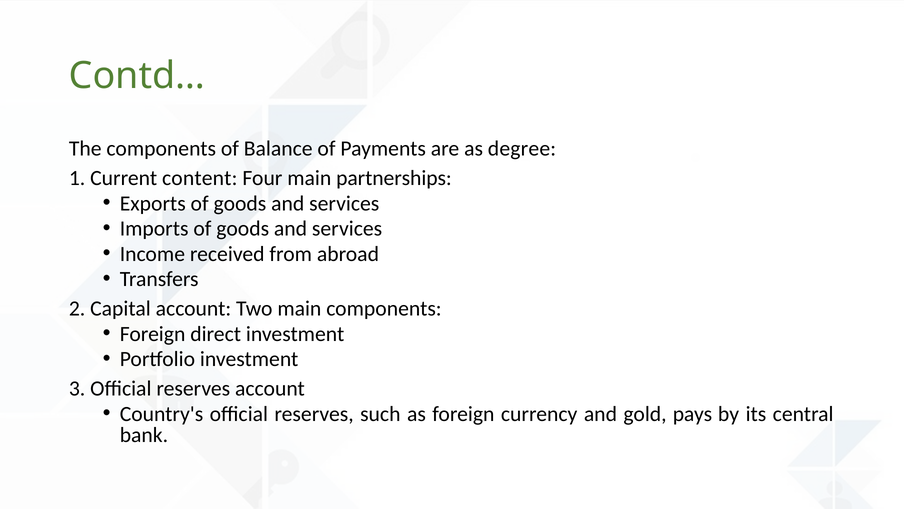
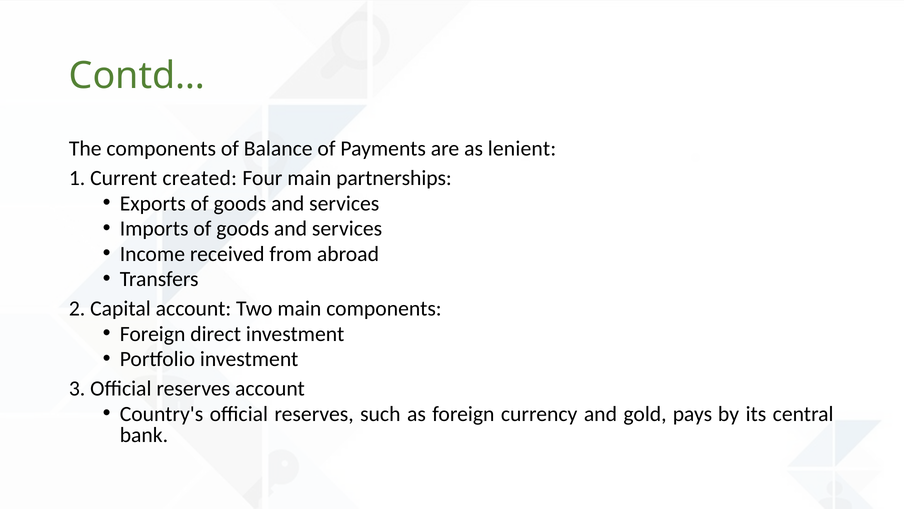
degree: degree -> lenient (522, 148)
content: content -> created (200, 178)
